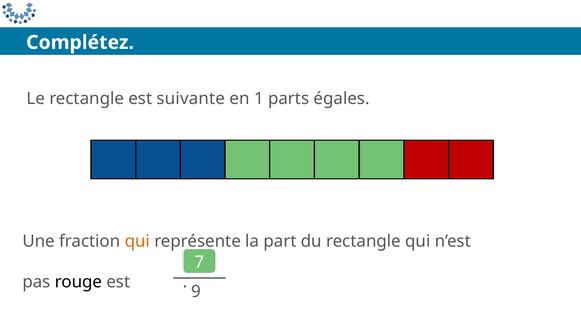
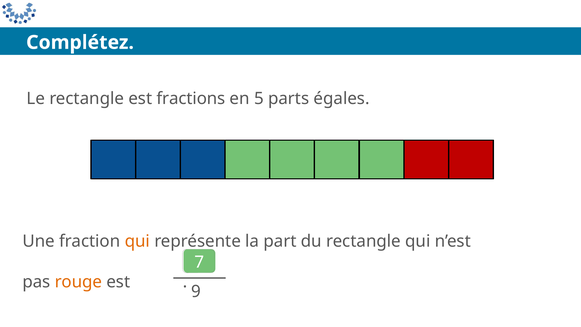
suivante: suivante -> fractions (191, 99)
1: 1 -> 5 (259, 99)
rouge colour: black -> orange (78, 282)
